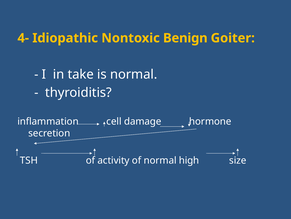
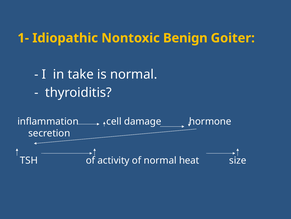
4-: 4- -> 1- (23, 38)
high: high -> heat (189, 160)
